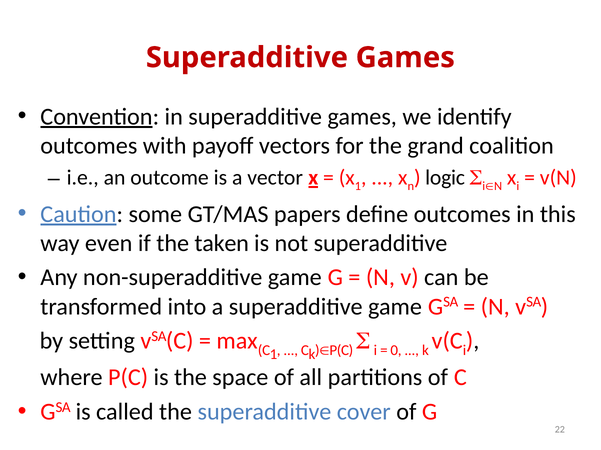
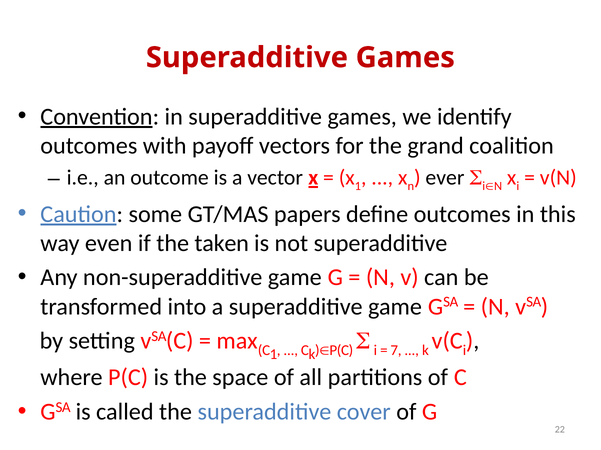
logic: logic -> ever (445, 178)
0: 0 -> 7 (396, 351)
